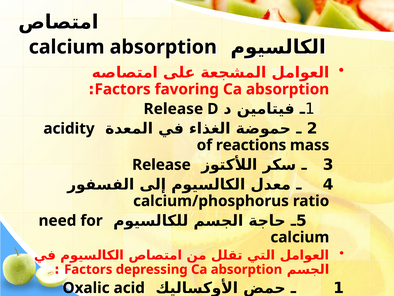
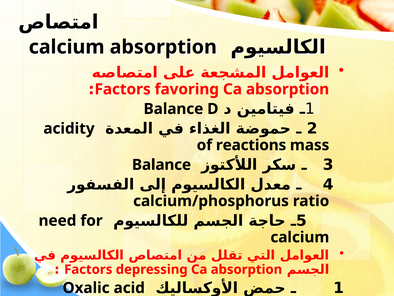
Release: Release -> Balance (173, 109)
Release: Release -> Balance (162, 165)
